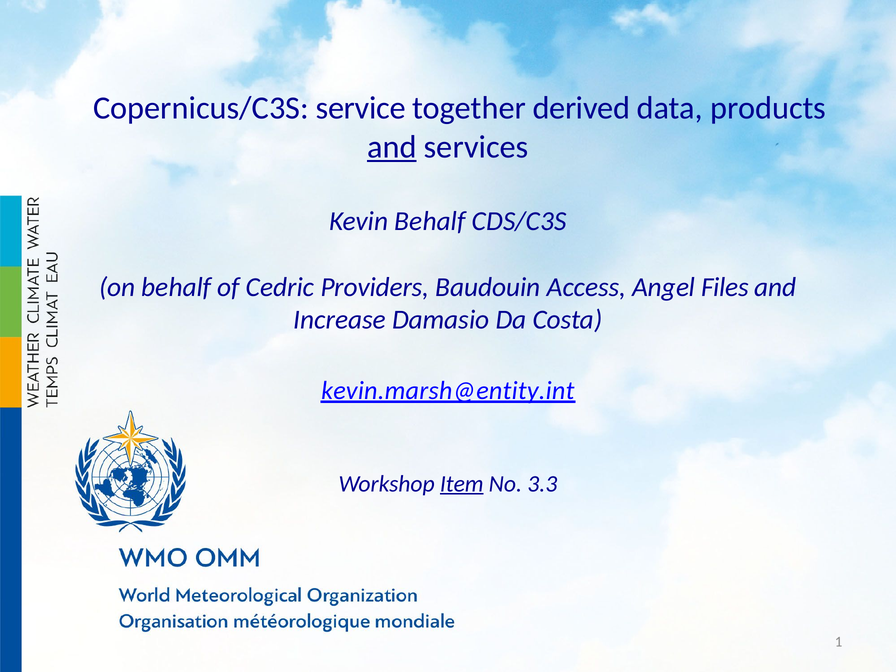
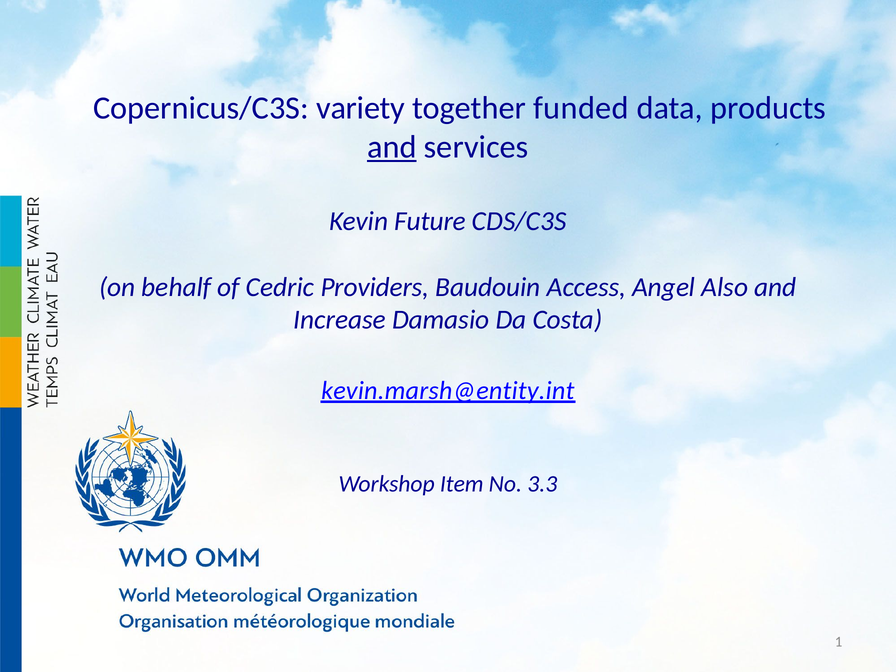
service: service -> variety (361, 108)
derived: derived -> funded (581, 108)
Kevin Behalf: Behalf -> Future (430, 221)
Files: Files -> Also (725, 287)
Item underline: present -> none (462, 484)
